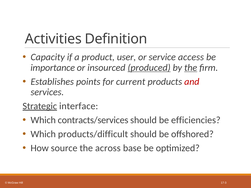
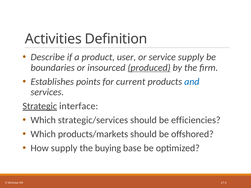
Capacity: Capacity -> Describe (48, 57)
service access: access -> supply (191, 57)
importance: importance -> boundaries (53, 68)
the underline: present -> none (191, 68)
and colour: red -> blue (192, 82)
contracts/services: contracts/services -> strategic/services (93, 120)
products/difficult: products/difficult -> products/markets (93, 134)
How source: source -> supply (64, 148)
across: across -> buying (108, 148)
